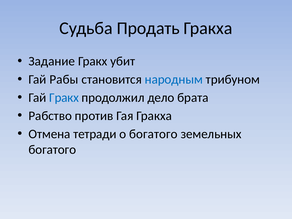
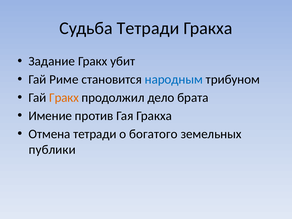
Судьба Продать: Продать -> Тетради (148, 28)
Рабы: Рабы -> Риме (64, 79)
Гракх colour: blue -> orange (64, 98)
Рабство: Рабство -> Имение (50, 116)
богатого: богатого -> публики (52, 150)
